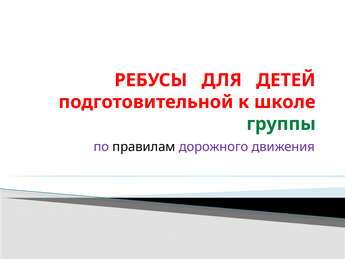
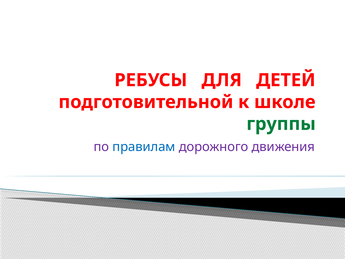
правилам colour: black -> blue (144, 147)
